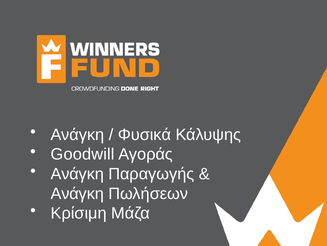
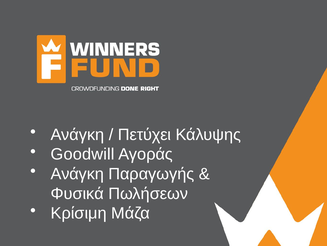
Φυσικά: Φυσικά -> Πετύχει (145, 134)
Ανάγκη: Ανάγκη -> Φυσικά (77, 193)
